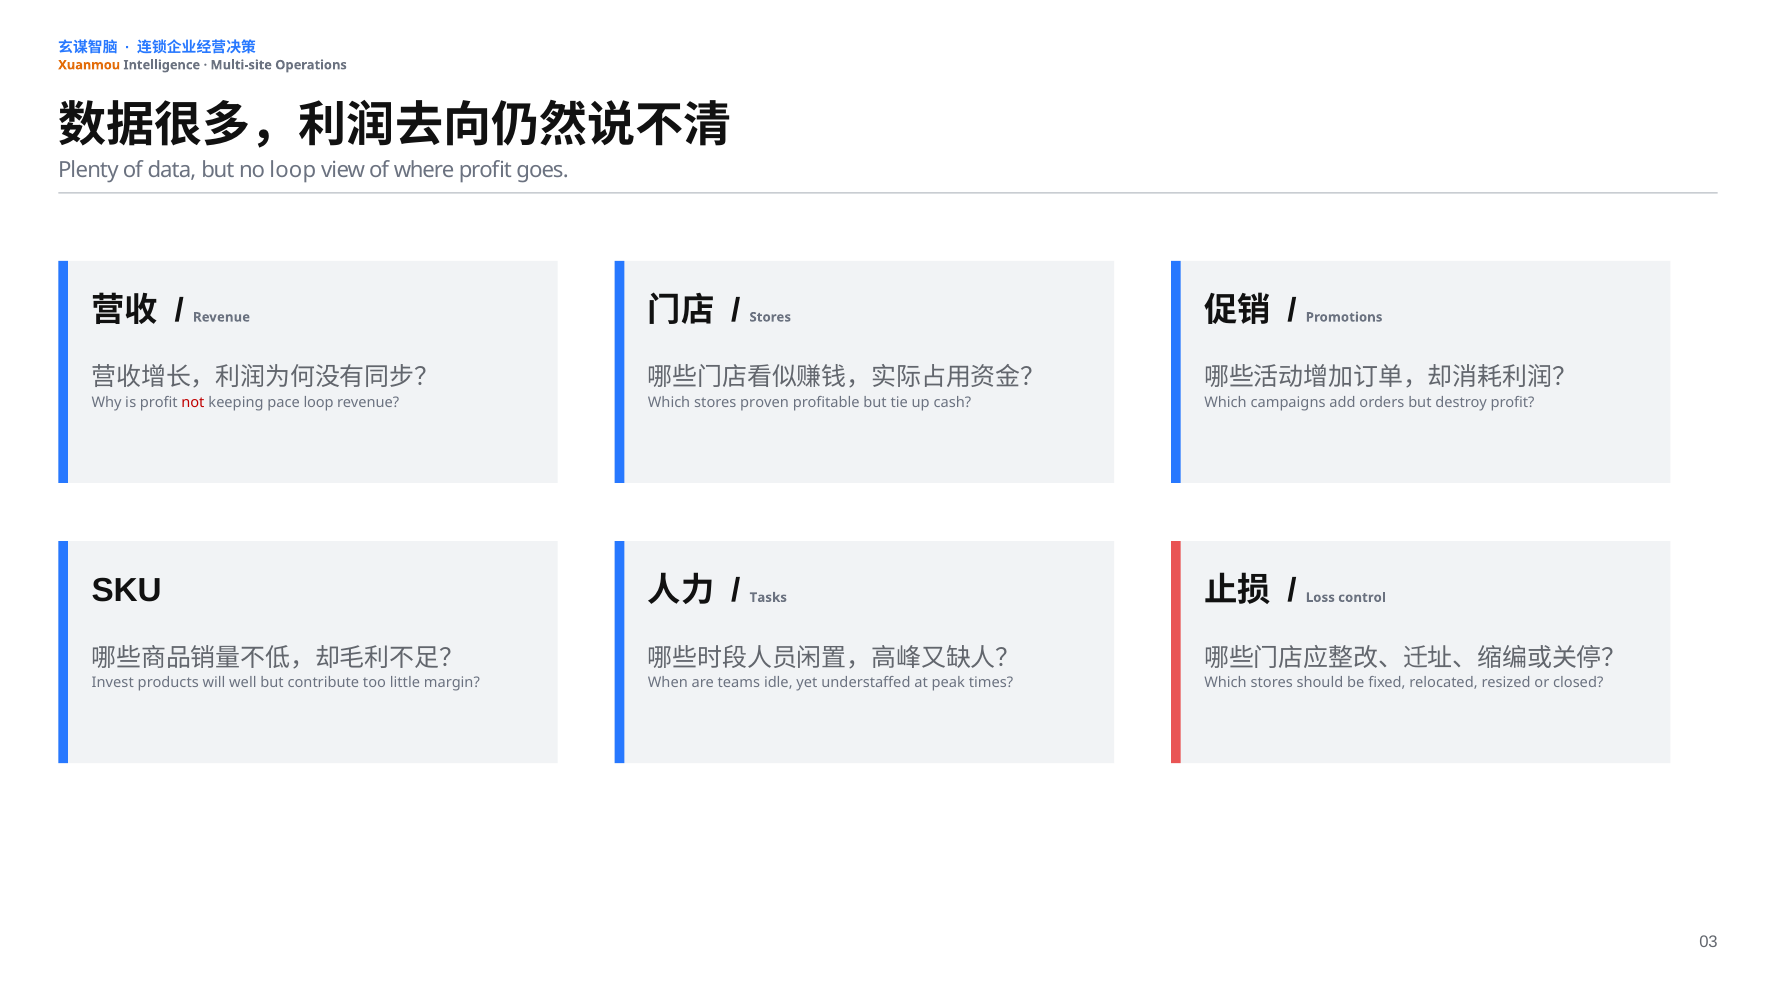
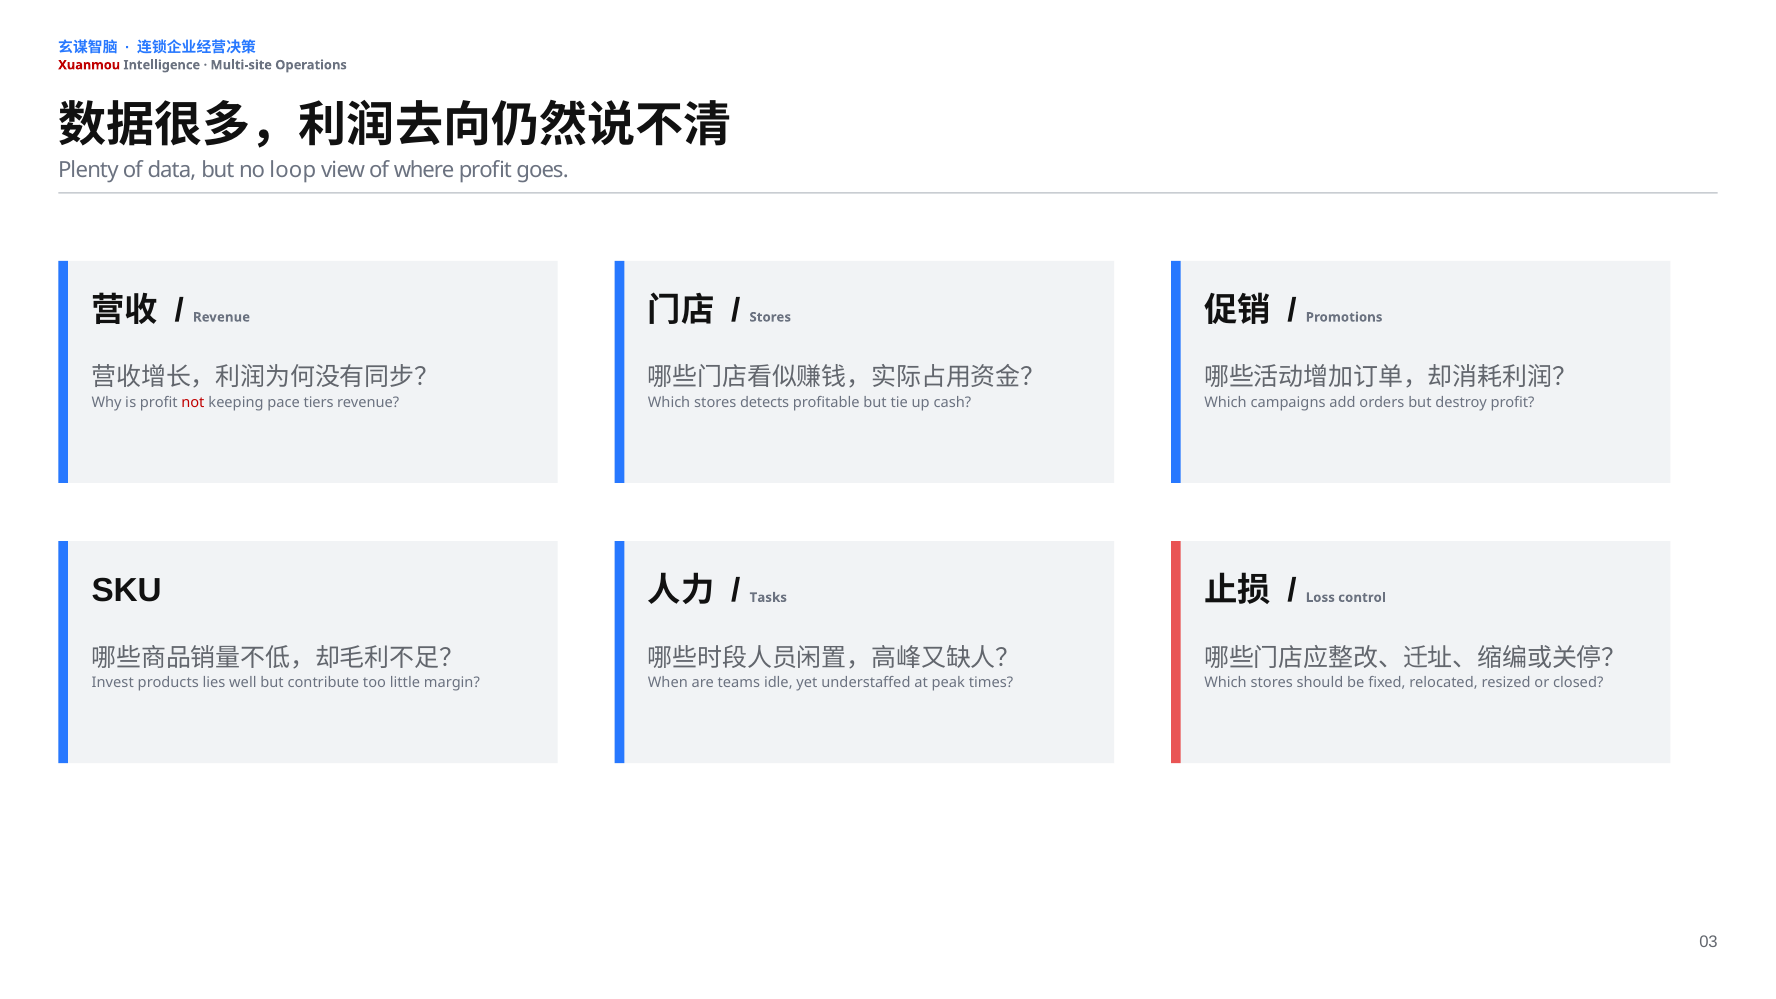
Xuanmou colour: orange -> red (89, 65)
pace loop: loop -> tiers (319, 402)
proven: proven -> detects (765, 402)
will: will -> lies (214, 683)
